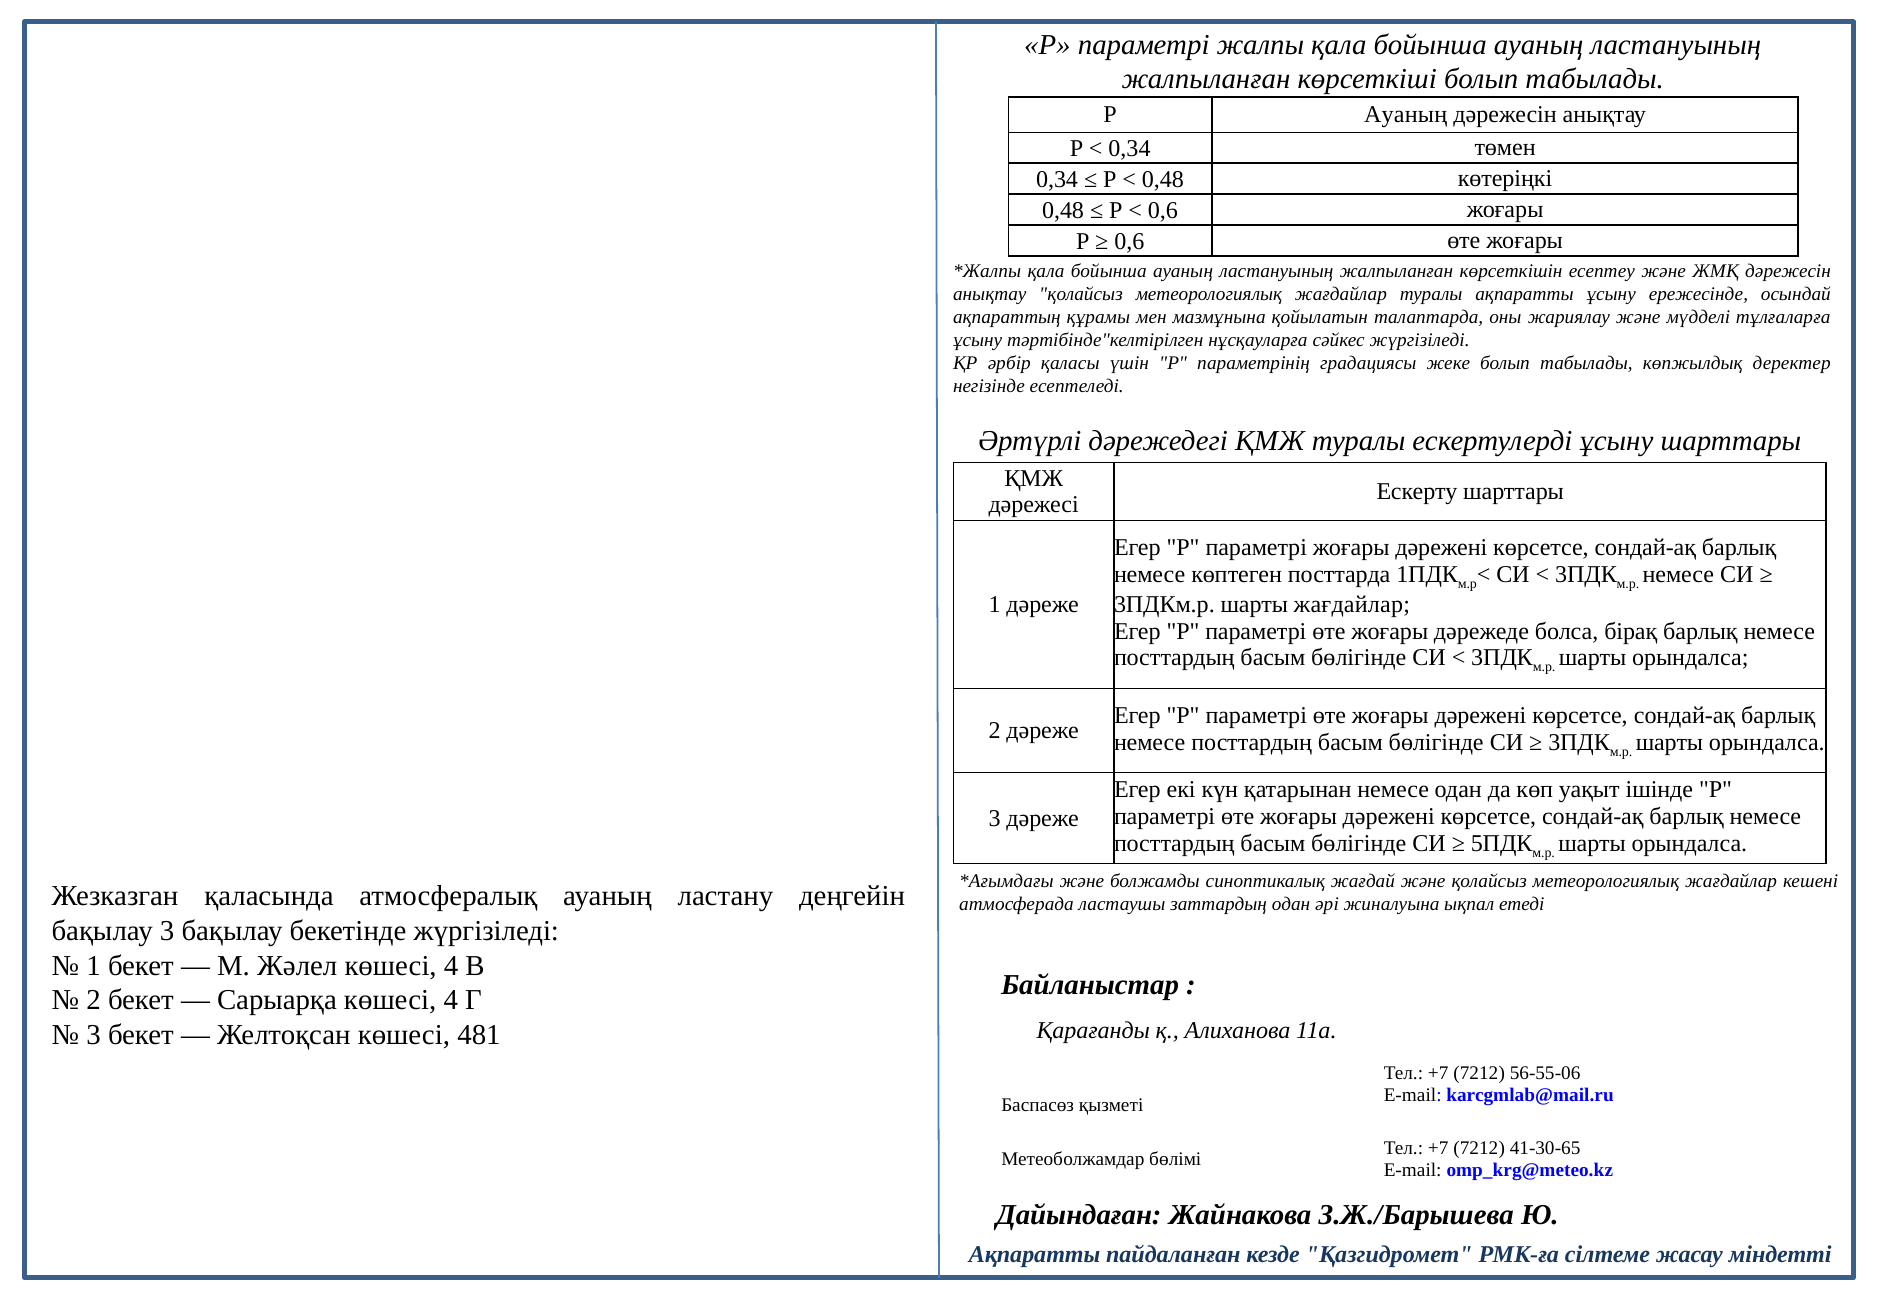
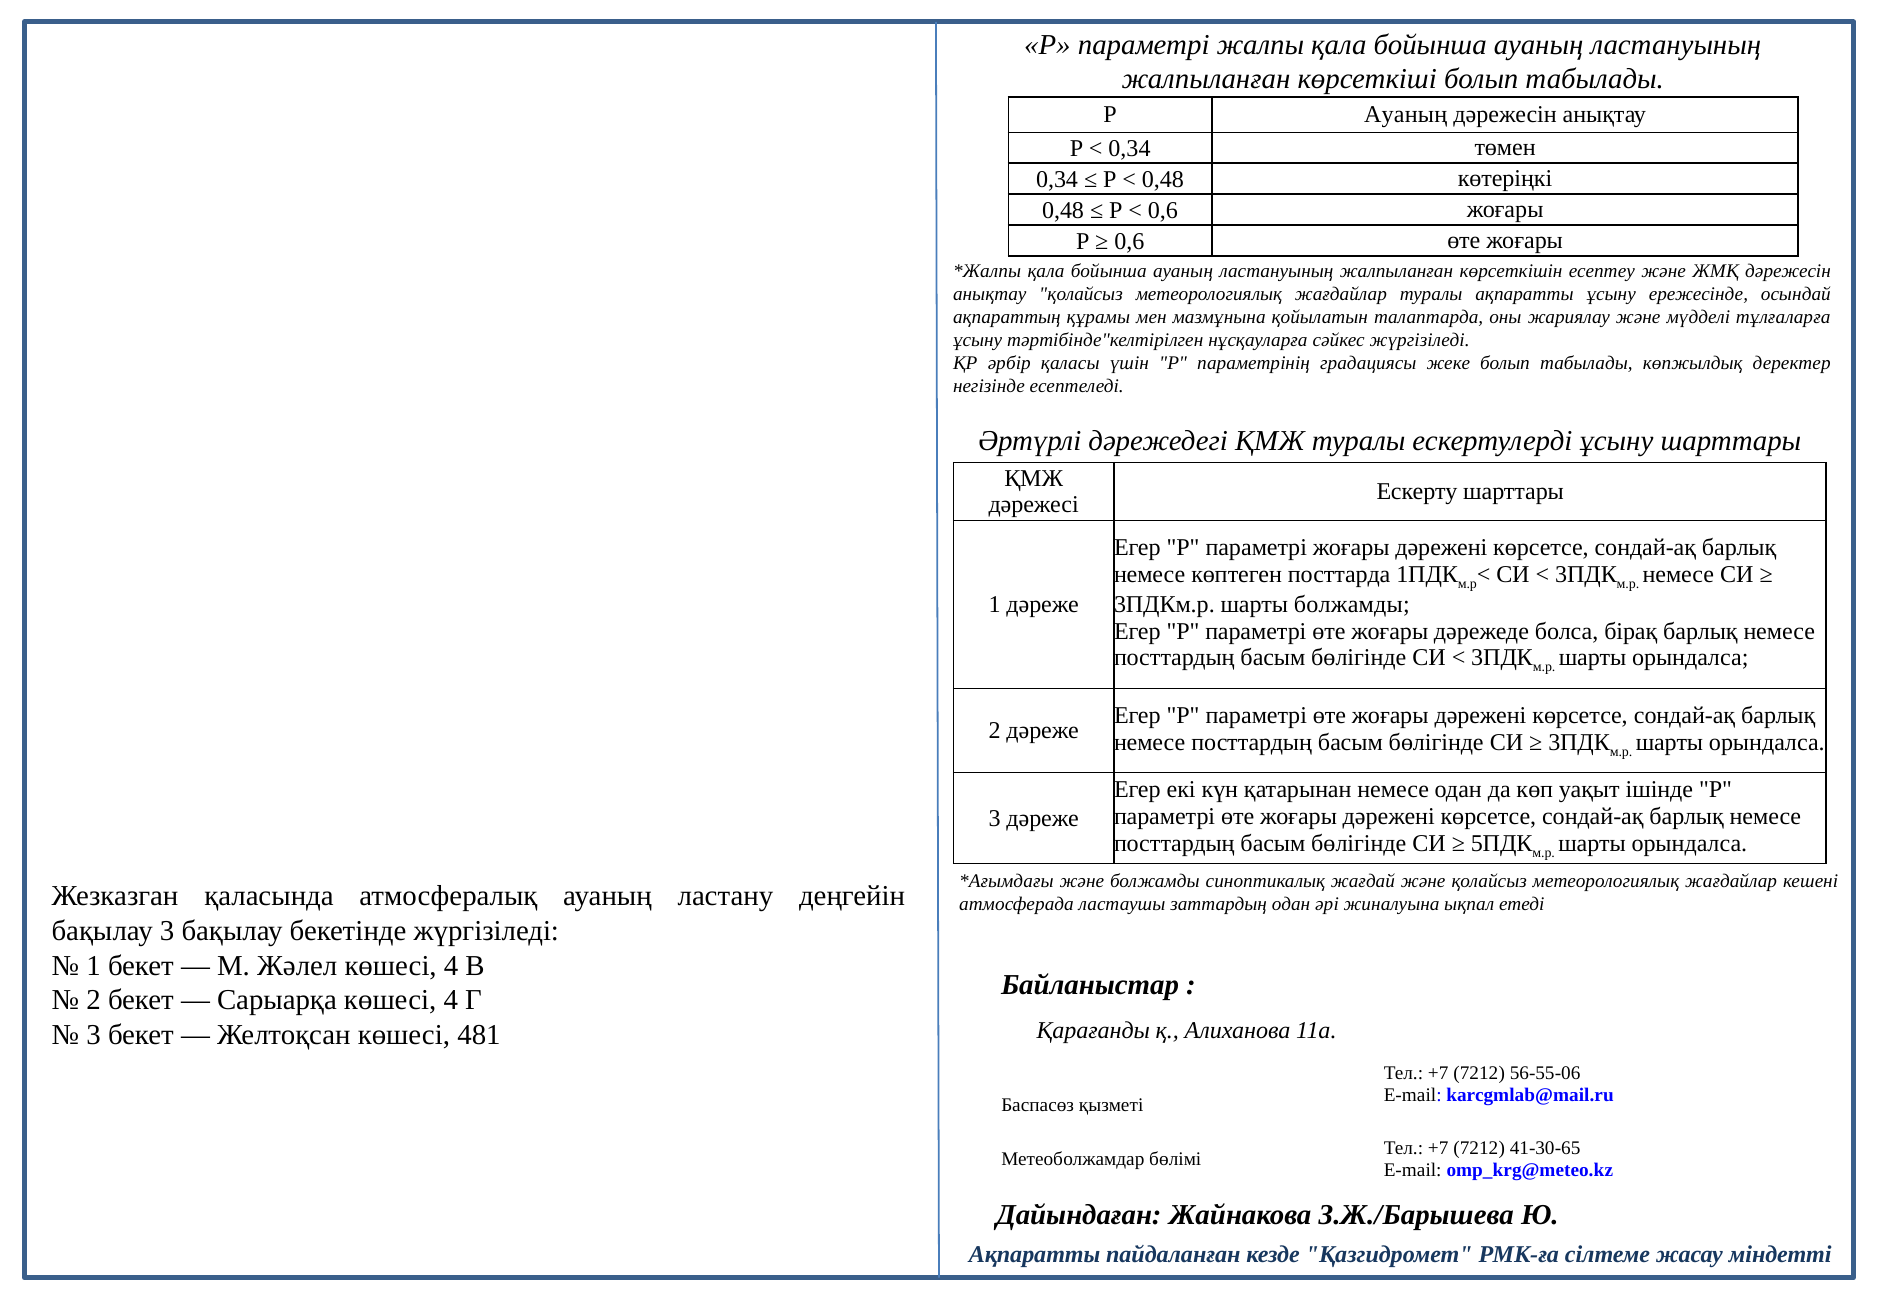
шарты жағдайлар: жағдайлар -> болжамды (1352, 605)
